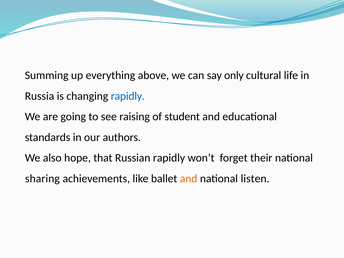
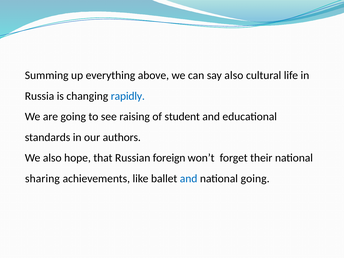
say only: only -> also (234, 75)
Russian rapidly: rapidly -> foreign (169, 158)
and colour: orange -> blue (189, 179)
national listen: listen -> going (255, 179)
